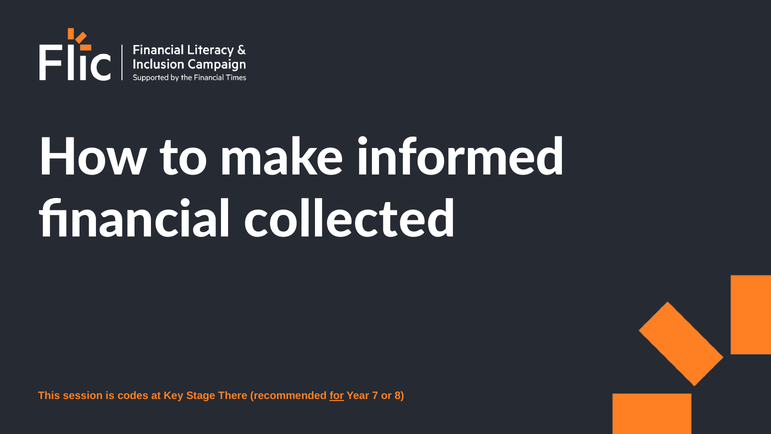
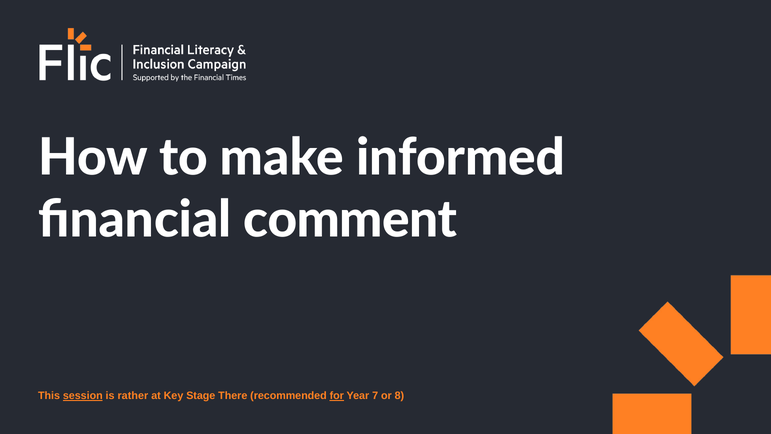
collected: collected -> comment (350, 220)
session underline: none -> present (83, 396)
codes: codes -> rather (133, 396)
